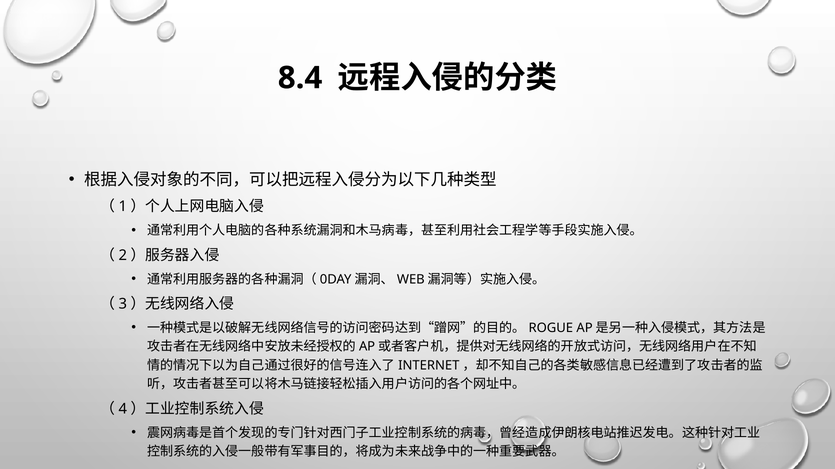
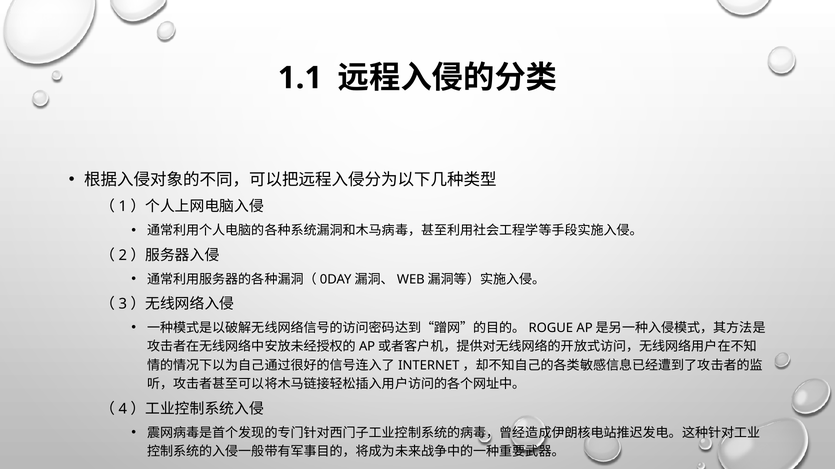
8.4: 8.4 -> 1.1 (300, 78)
